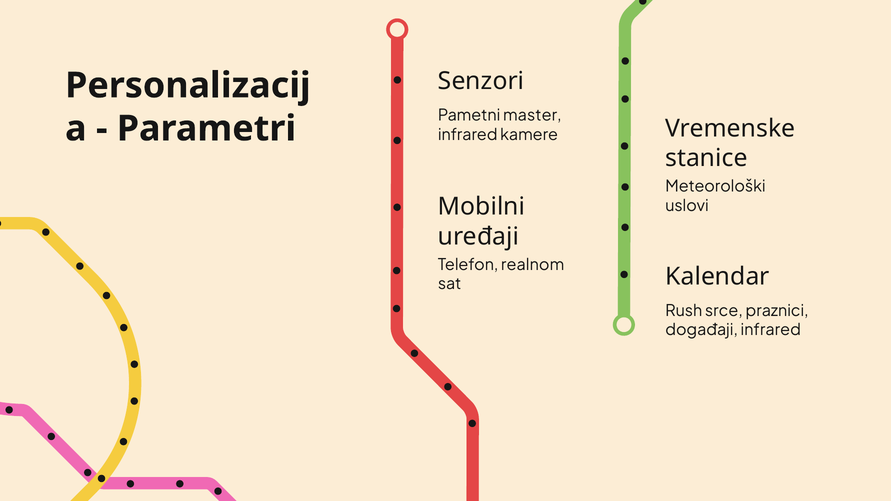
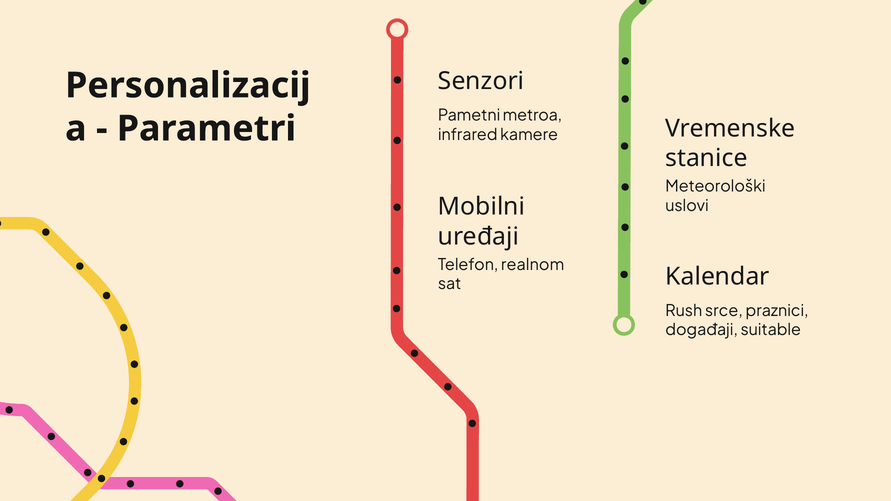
master: master -> metroa (532, 115)
infrared: infrared -> suitable (771, 330)
